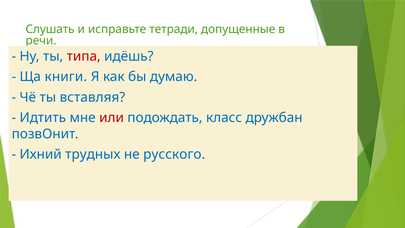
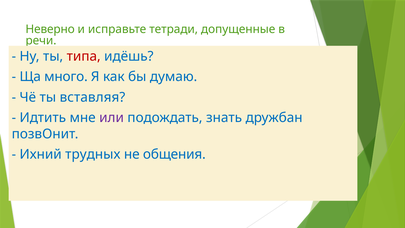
Слушать: Слушать -> Неверно (50, 29)
книги: книги -> много (66, 77)
или colour: red -> purple (112, 118)
класс: класс -> знать (224, 118)
русского: русского -> общения (174, 154)
